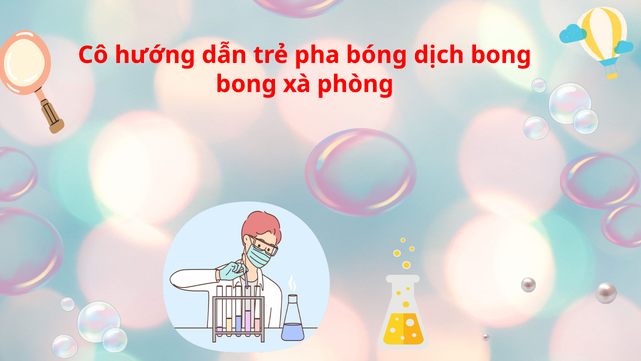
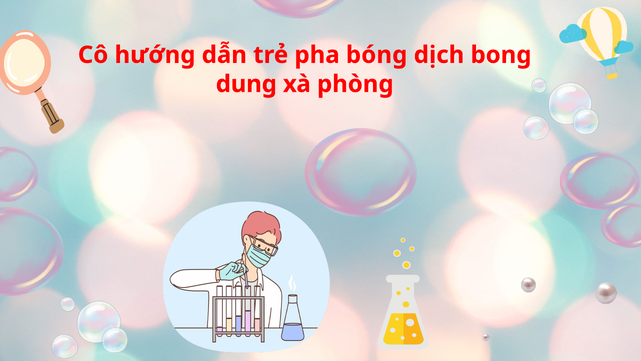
bong: bong -> dung (246, 84)
